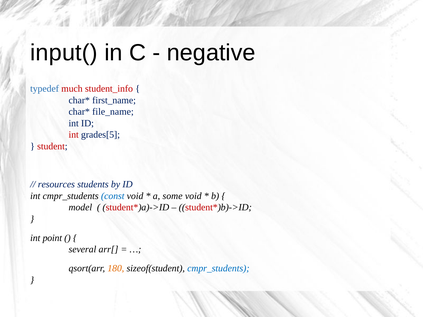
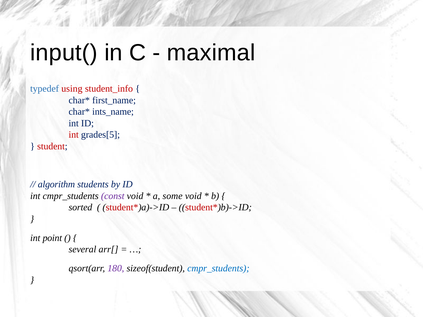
negative: negative -> maximal (211, 53)
much: much -> using (72, 89)
file_name: file_name -> ints_name (113, 112)
resources: resources -> algorithm (56, 184)
const colour: blue -> purple (113, 196)
model: model -> sorted (80, 207)
180 colour: orange -> purple (116, 269)
